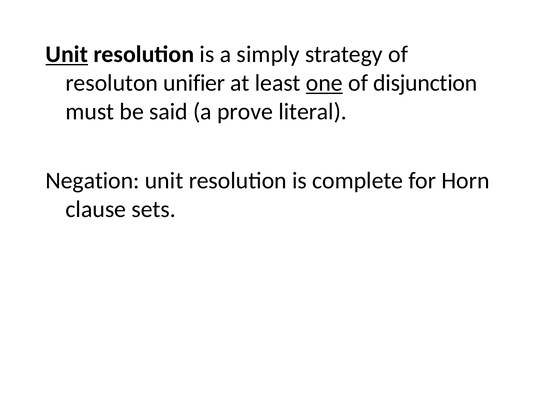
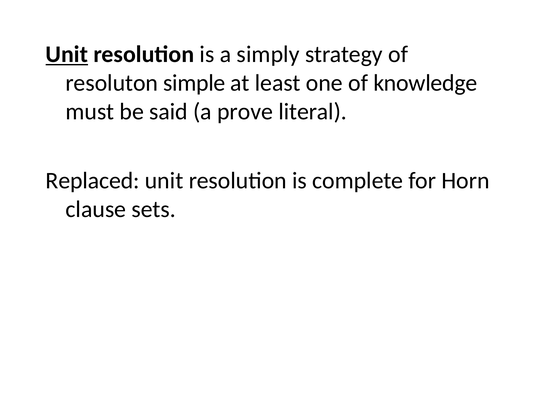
unifier: unifier -> simple (194, 83)
one underline: present -> none (324, 83)
disjunction: disjunction -> knowledge (425, 83)
Negation: Negation -> Replaced (93, 181)
